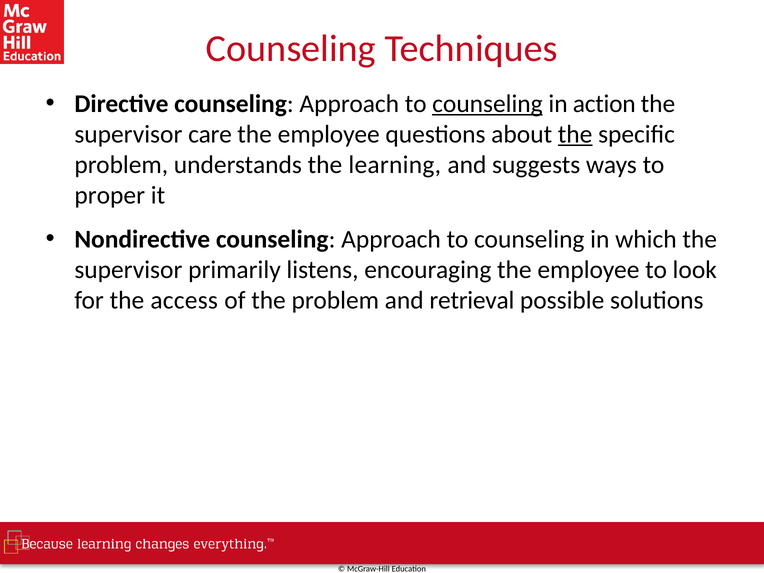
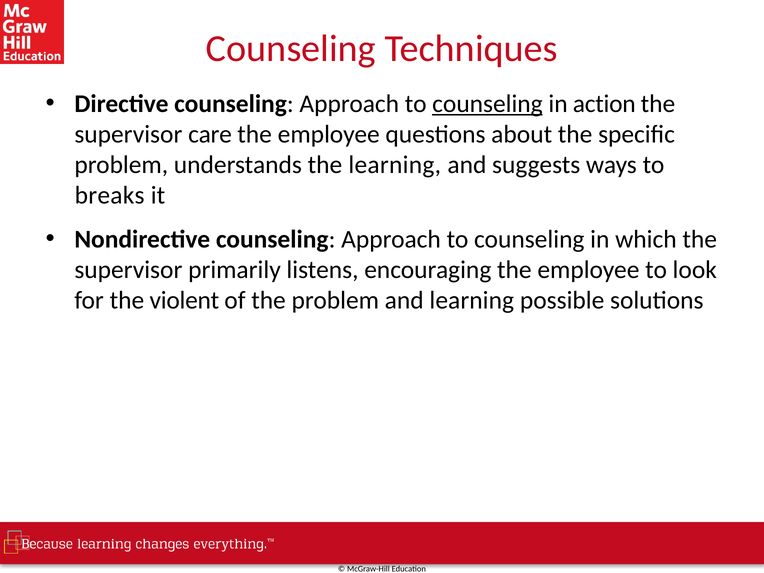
the underline: present -> none (575, 134)
proper: proper -> breaks (110, 195)
access: access -> violent (184, 301)
and retrieval: retrieval -> learning (472, 301)
